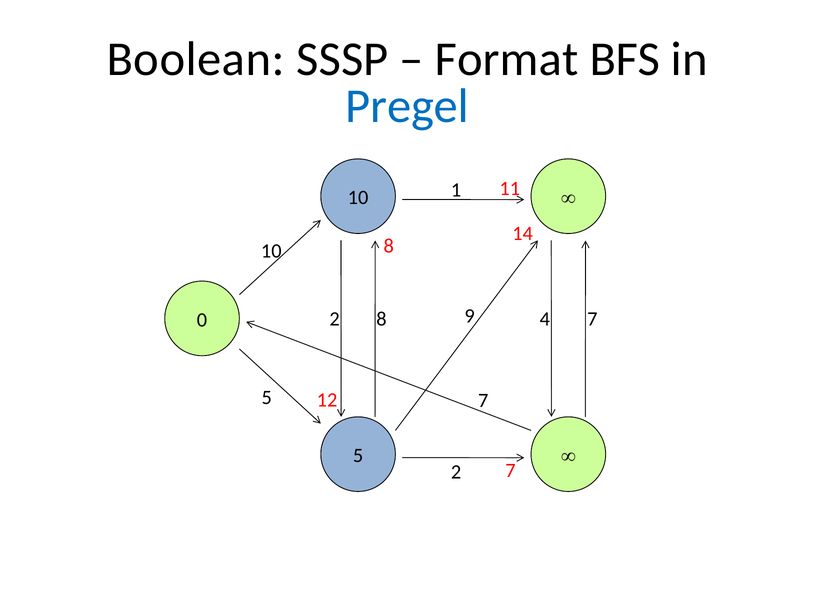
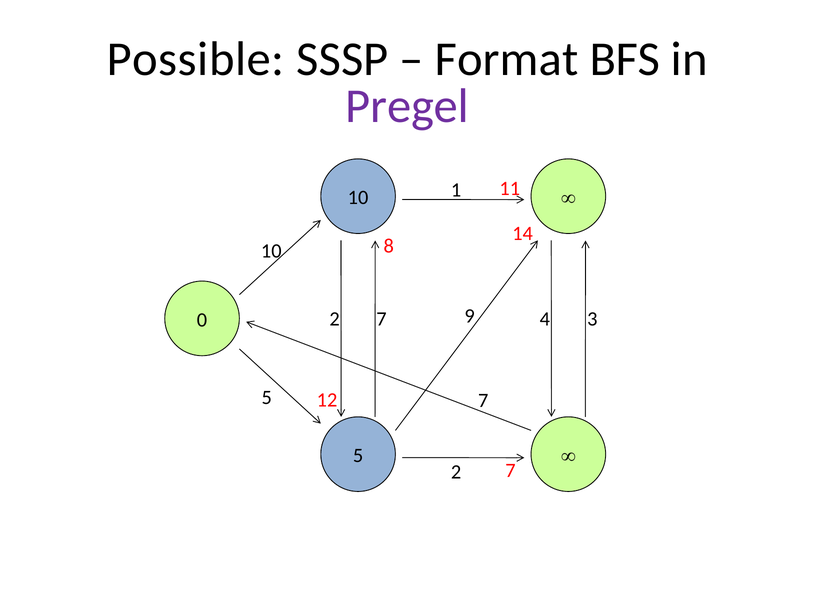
Boolean: Boolean -> Possible (196, 59)
Pregel colour: blue -> purple (407, 106)
2 8: 8 -> 7 (381, 319)
4 7: 7 -> 3 (592, 319)
